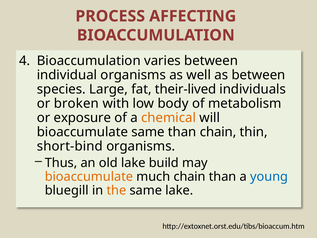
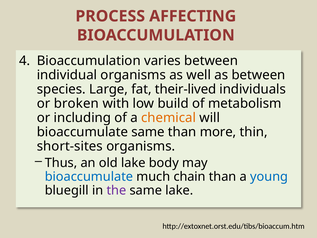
body: body -> build (173, 103)
exposure: exposure -> including (82, 118)
than chain: chain -> more (218, 132)
short-bind: short-bind -> short-sites (70, 146)
build: build -> body (164, 163)
bioaccumulate colour: orange -> blue (89, 176)
the colour: orange -> purple (116, 190)
